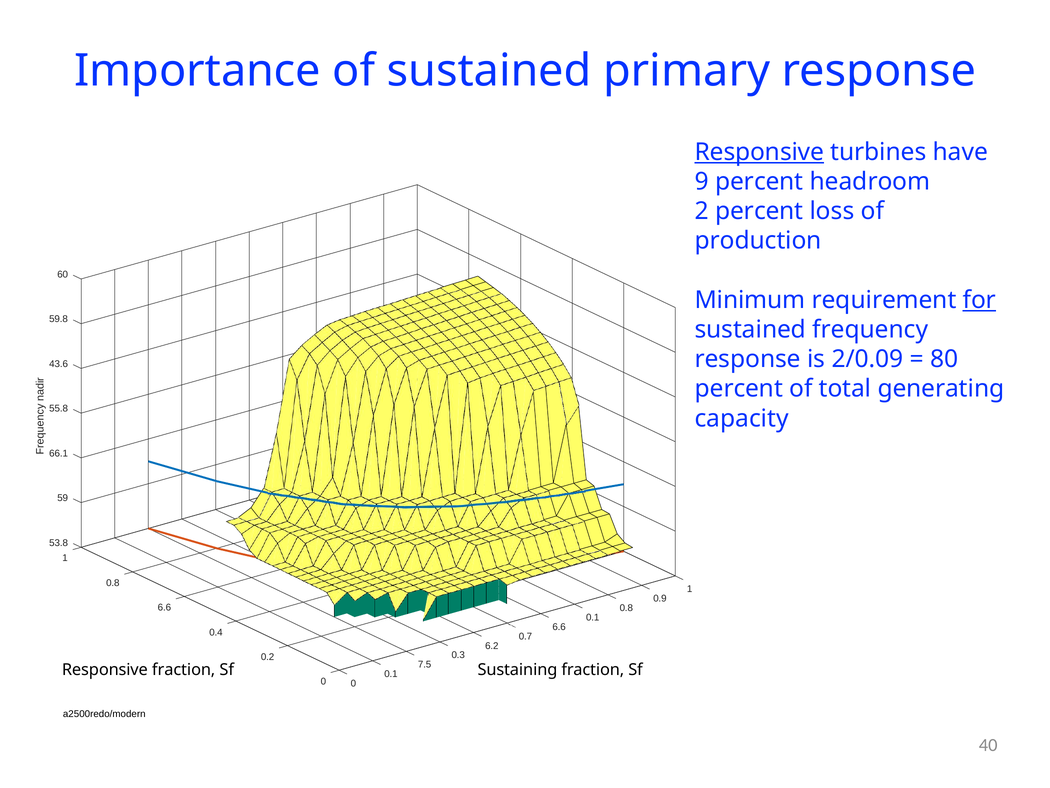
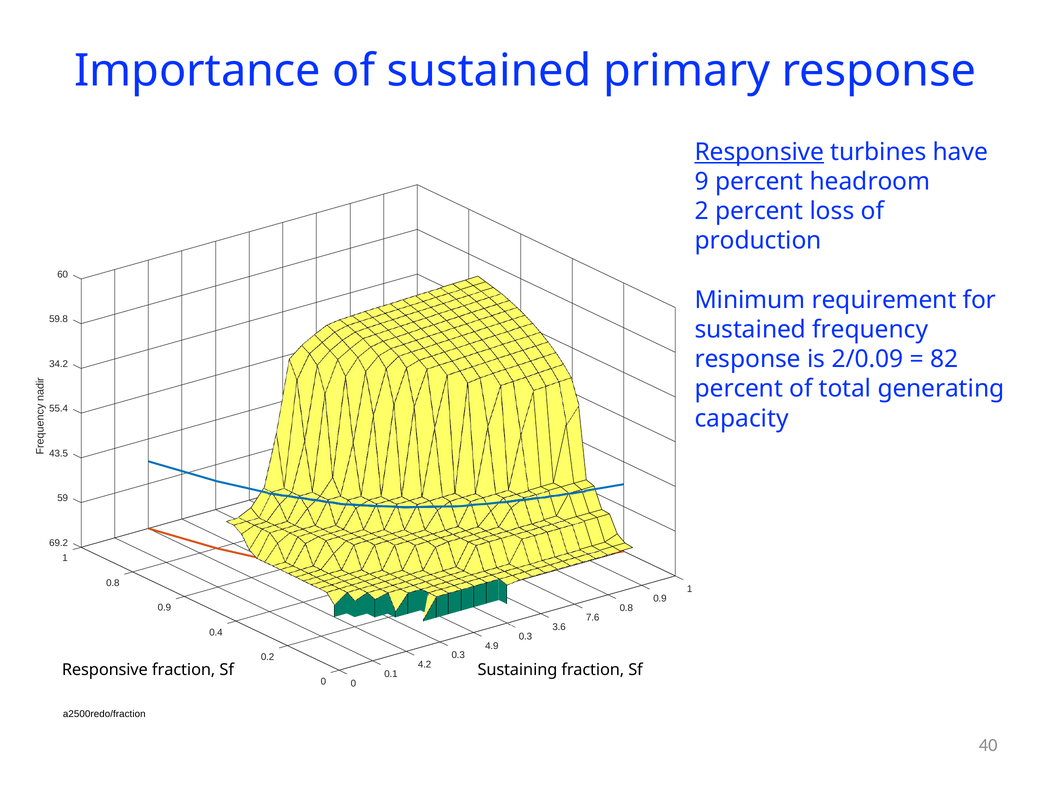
for underline: present -> none (979, 300)
80: 80 -> 82 (944, 359)
43.6: 43.6 -> 34.2 (59, 364)
55.8: 55.8 -> 55.4 (59, 408)
66.1: 66.1 -> 43.5 (59, 453)
53.8: 53.8 -> 69.2 (59, 543)
6.6: 6.6 -> 0.9 (164, 607)
0.1: 0.1 -> 7.6 (593, 617)
6.6: 6.6 -> 3.6 (559, 627)
0.4 0.7: 0.7 -> 0.3 (525, 636)
6.2: 6.2 -> 4.9 (492, 645)
7.5: 7.5 -> 4.2 (425, 664)
a2500redo/modern: a2500redo/modern -> a2500redo/fraction (104, 714)
